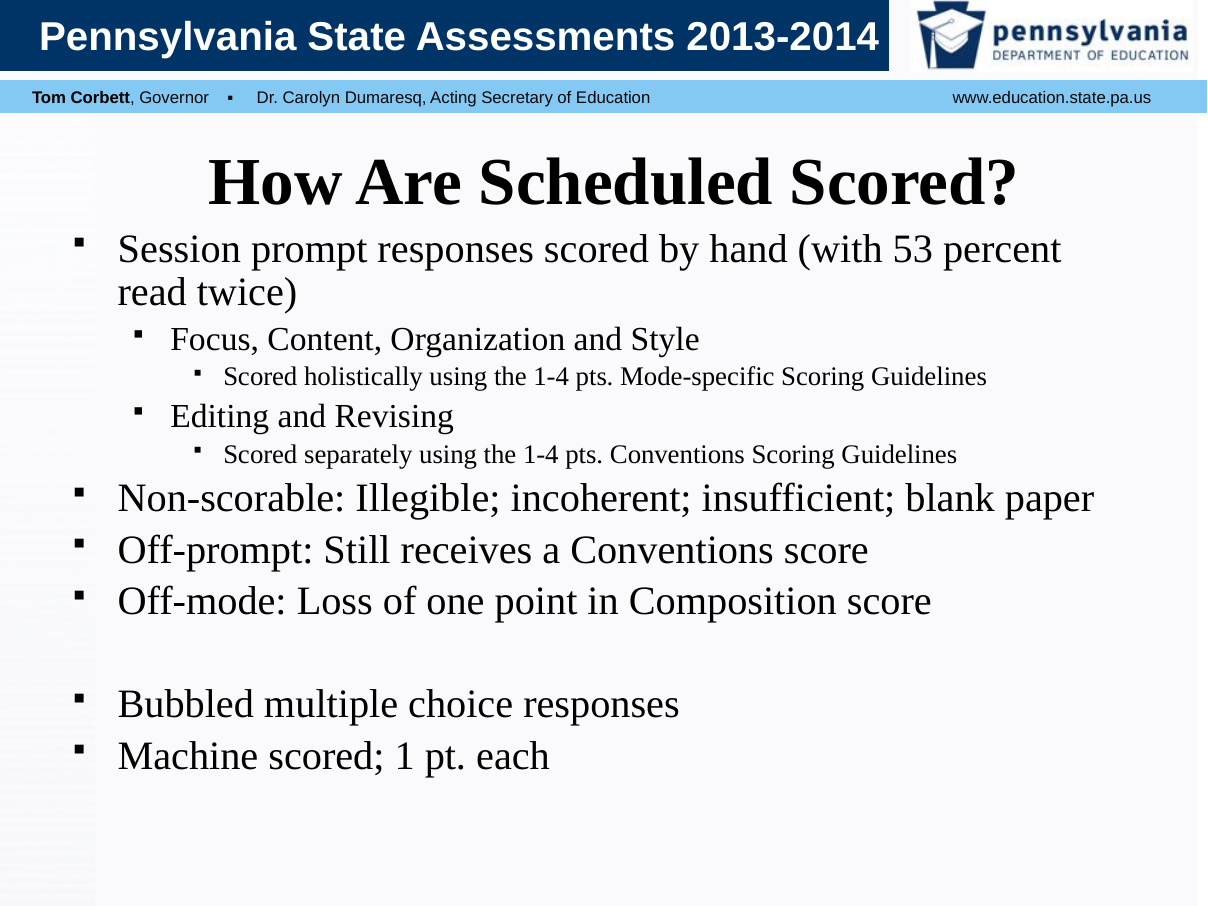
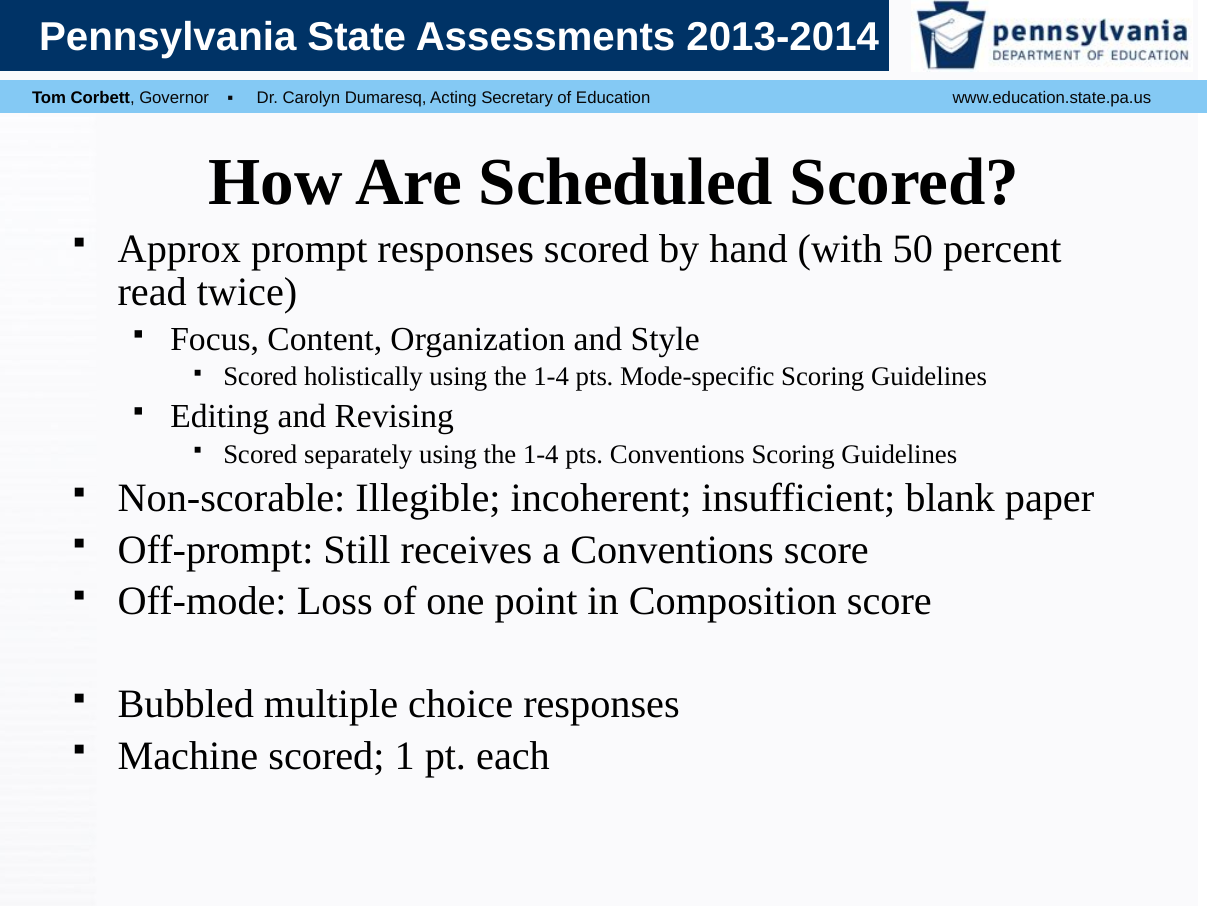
Session: Session -> Approx (179, 249)
53: 53 -> 50 (913, 249)
